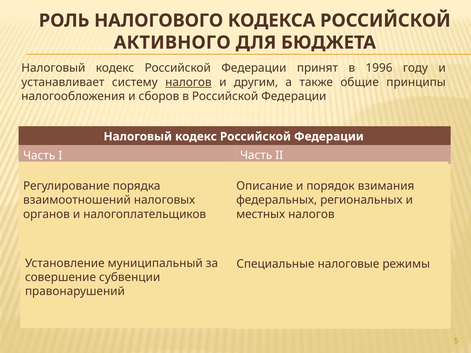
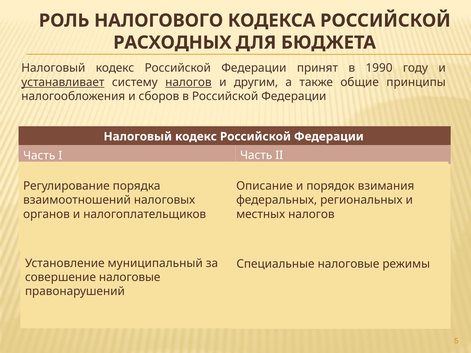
АКТИВНОГО: АКТИВНОГО -> РАСХОДНЫХ (172, 43)
1996: 1996 -> 1990 (379, 68)
устанавливает underline: none -> present (63, 82)
совершение субвенции: субвенции -> налоговые (130, 277)
